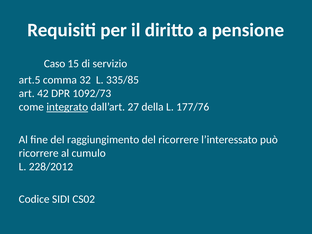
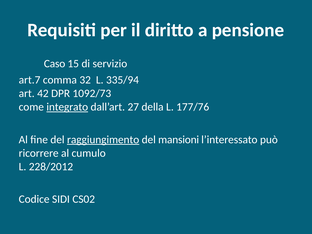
art.5: art.5 -> art.7 (30, 80)
335/85: 335/85 -> 335/94 (123, 80)
raggiungimento underline: none -> present (103, 140)
del ricorrere: ricorrere -> mansioni (179, 140)
